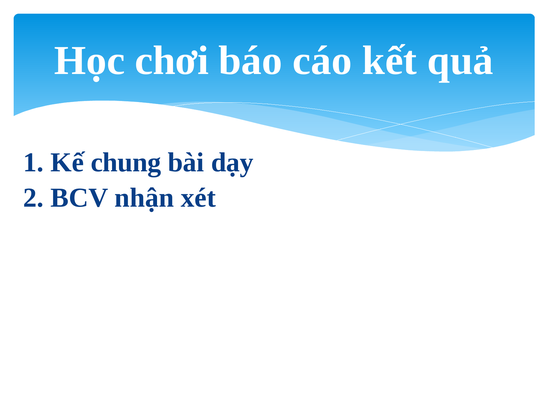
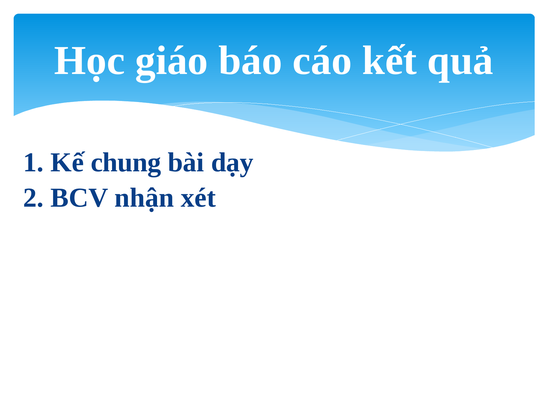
chơi: chơi -> giáo (172, 61)
